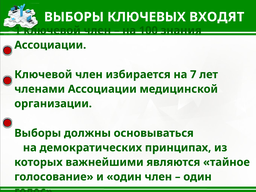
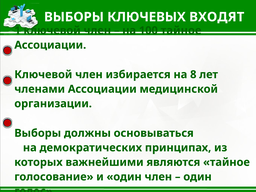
100 знания: знания -> тайное (181, 30)
7: 7 -> 8 (193, 75)
